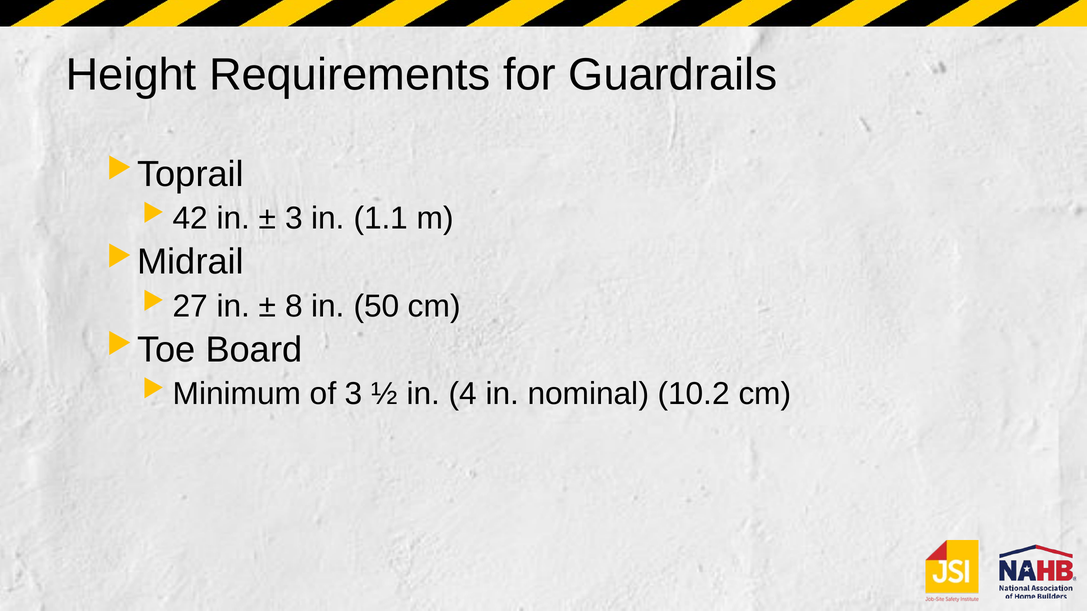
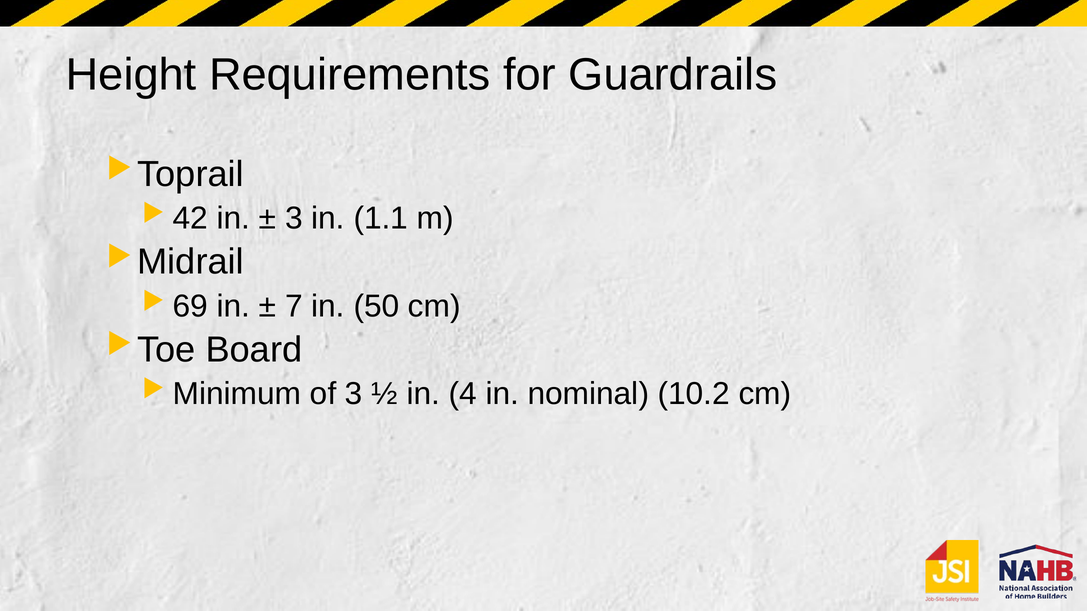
27: 27 -> 69 (190, 306)
8: 8 -> 7 (294, 306)
